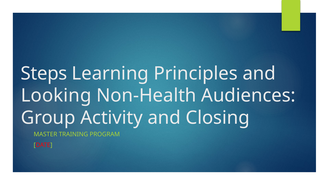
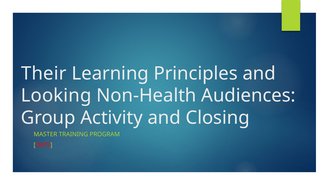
Steps: Steps -> Their (44, 73)
